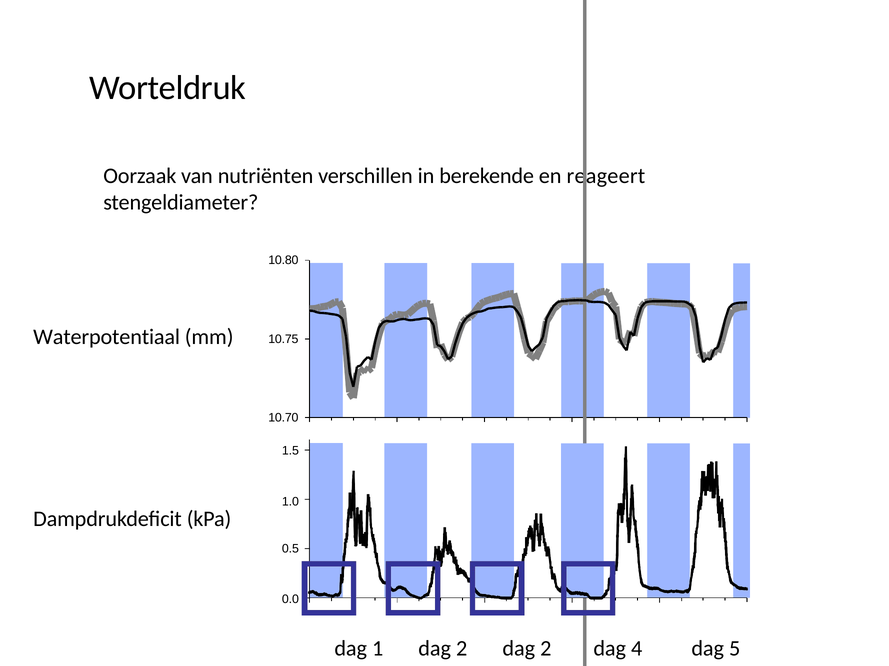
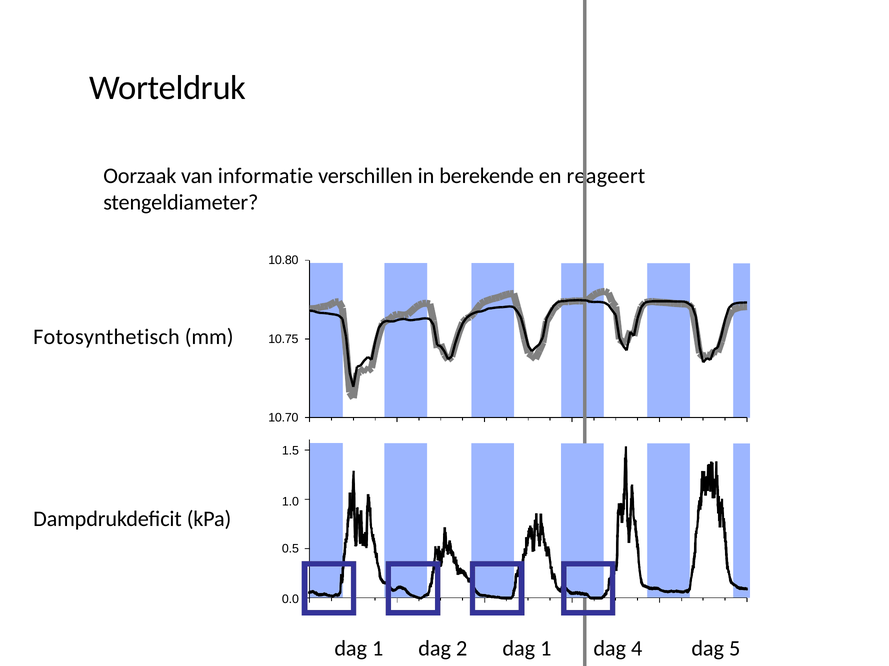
nutriënten: nutriënten -> informatie (266, 176)
Waterpotentiaal: Waterpotentiaal -> Fotosynthetisch (106, 337)
2 dag 2: 2 -> 1 (546, 649)
